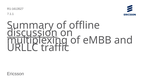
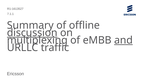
and underline: none -> present (123, 40)
